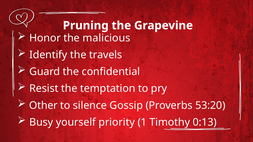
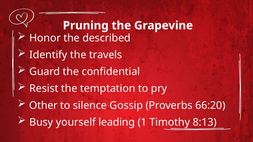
malicious: malicious -> described (107, 38)
53:20: 53:20 -> 66:20 (210, 106)
priority: priority -> leading (117, 122)
0:13: 0:13 -> 8:13 (205, 122)
